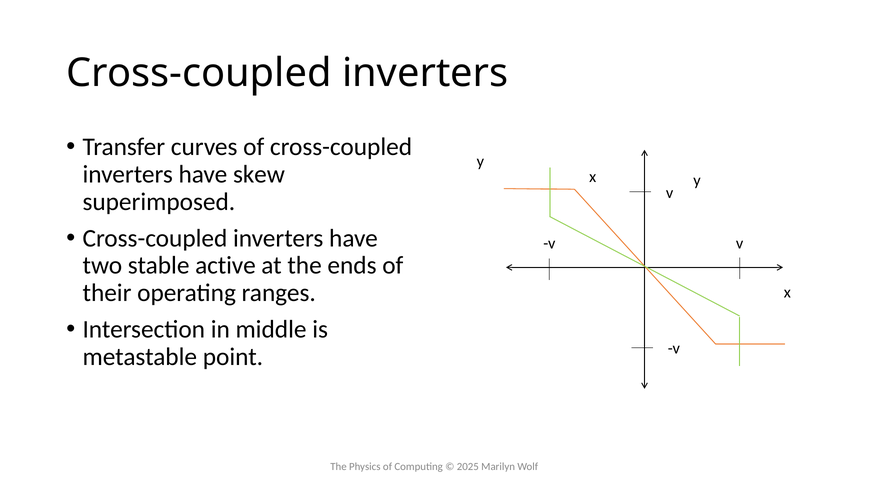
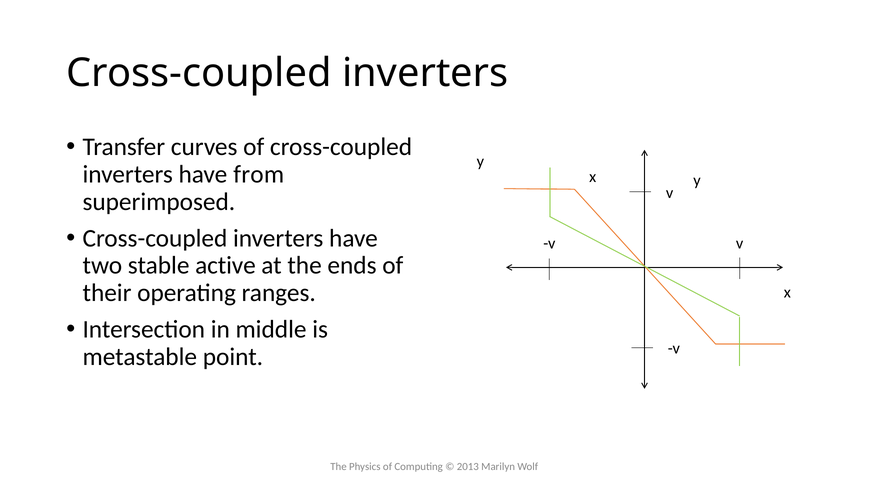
skew: skew -> from (259, 174)
2025: 2025 -> 2013 (468, 467)
